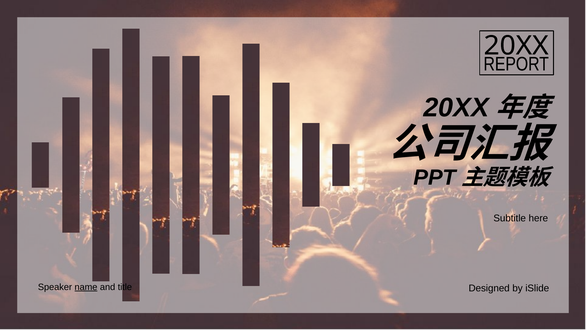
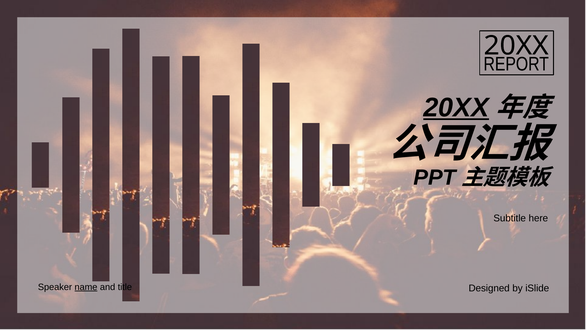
20XX underline: none -> present (456, 108)
